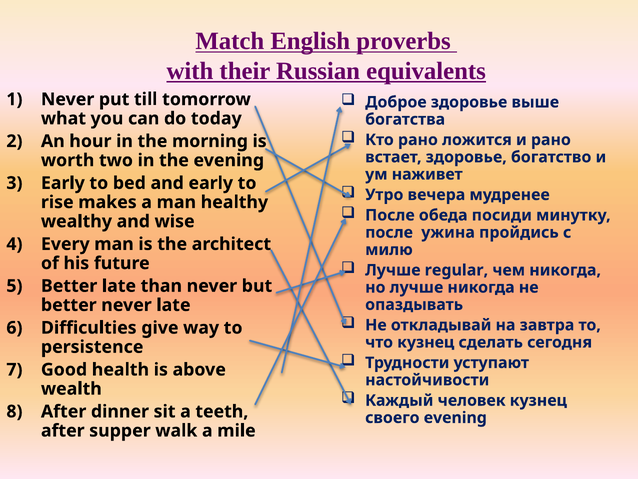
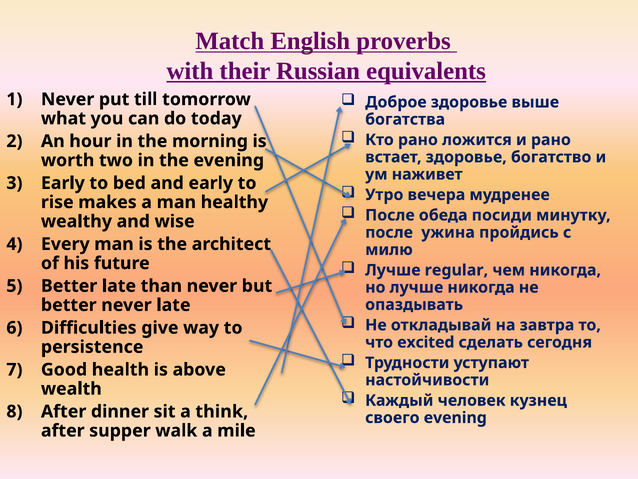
что кузнец: кузнец -> excited (426, 342)
teeth: teeth -> think (222, 411)
